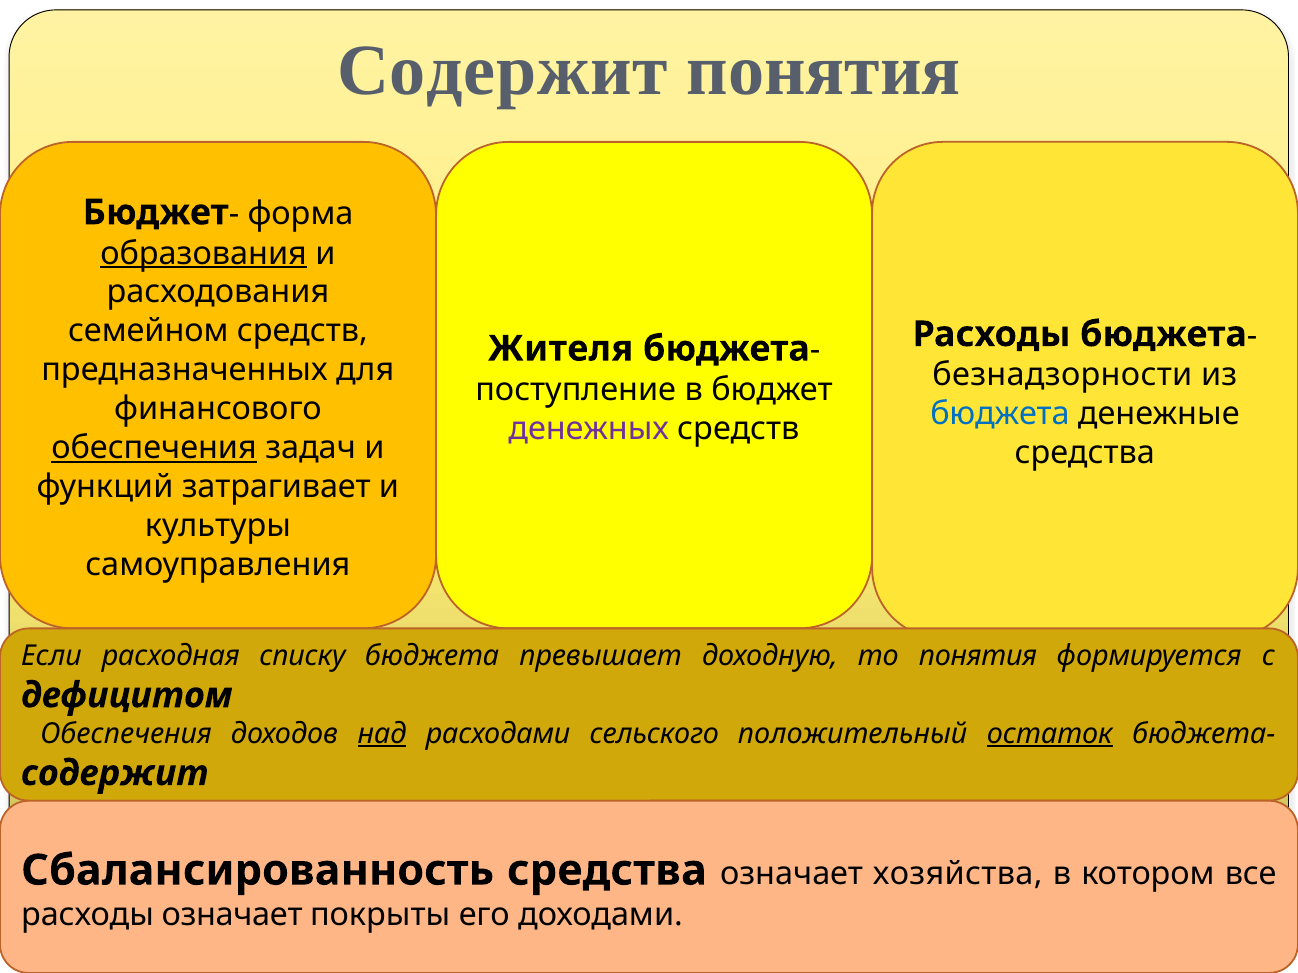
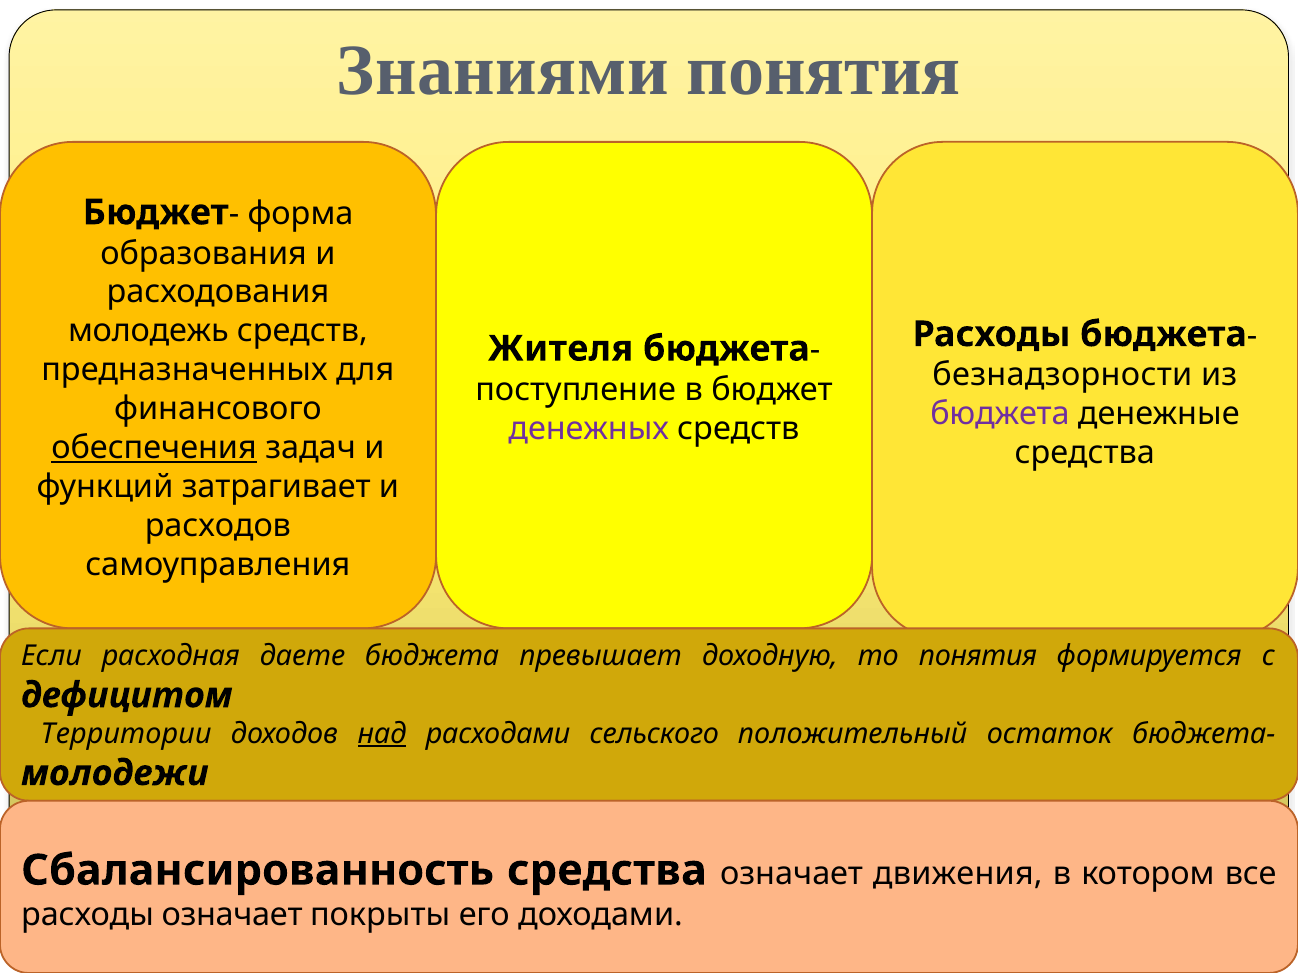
Содержит: Содержит -> Знаниями (503, 70)
образования underline: present -> none (204, 253)
семейном: семейном -> молодежь (148, 331)
бюджета colour: blue -> purple (1000, 414)
культуры: культуры -> расходов (218, 526)
списку: списку -> даете (302, 656)
Обеспечения: Обеспечения -> Территории (126, 734)
остаток underline: present -> none (1050, 734)
содержит: содержит -> молодежи (115, 774)
хозяйства: хозяйства -> движения (958, 874)
